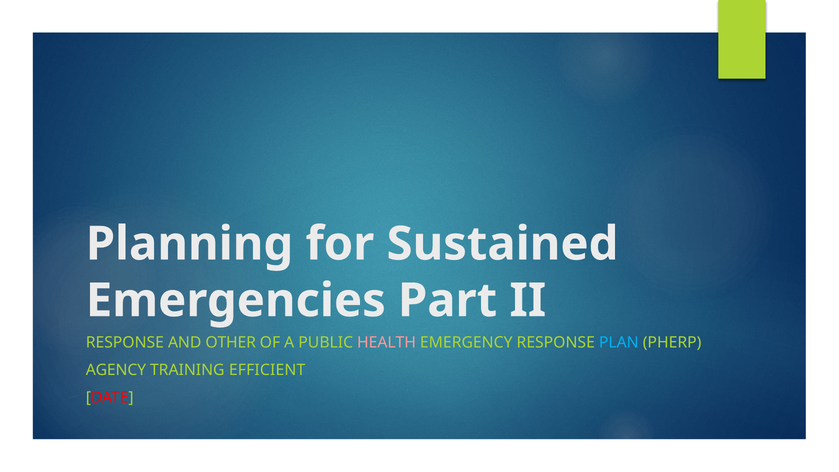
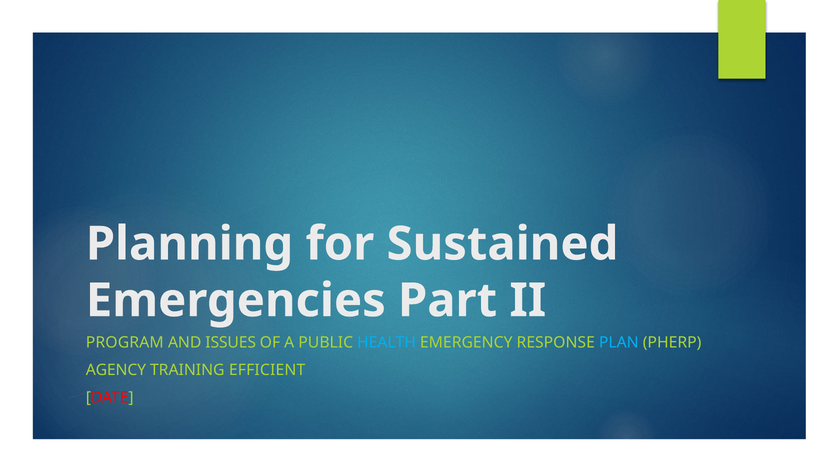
RESPONSE: RESPONSE -> PROGRAM (125, 342)
OTHER: OTHER -> ISSUES (231, 342)
HEALTH colour: pink -> light blue (387, 342)
